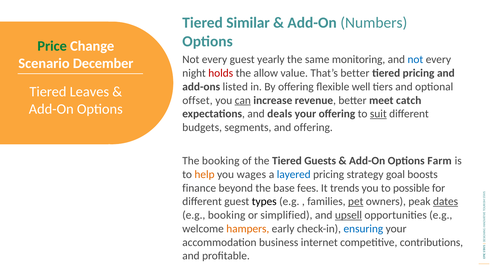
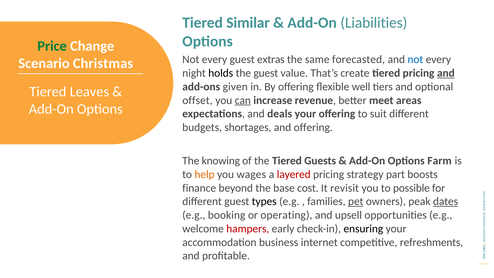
Numbers: Numbers -> Liabilities (374, 23)
yearly: yearly -> extras (271, 59)
monitoring: monitoring -> forecasted (359, 59)
December: December -> Christmas (103, 63)
holds colour: red -> black (221, 73)
the allow: allow -> guest (266, 73)
That’s better: better -> create (355, 73)
and underline: none -> present (446, 73)
listed: listed -> given (235, 87)
catch: catch -> areas (409, 100)
suit underline: present -> none (378, 114)
segments: segments -> shortages (248, 127)
The booking: booking -> knowing (221, 161)
layered colour: blue -> red (294, 174)
goal: goal -> part (395, 174)
fees: fees -> cost (308, 188)
trends: trends -> revisit (345, 188)
simplified: simplified -> operating (286, 215)
upsell underline: present -> none (348, 215)
hampers colour: orange -> red (248, 229)
ensuring colour: blue -> black (363, 229)
contributions: contributions -> refreshments (431, 242)
